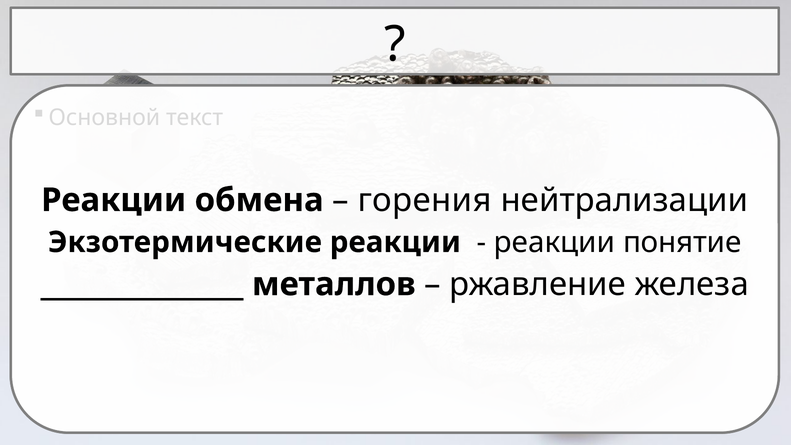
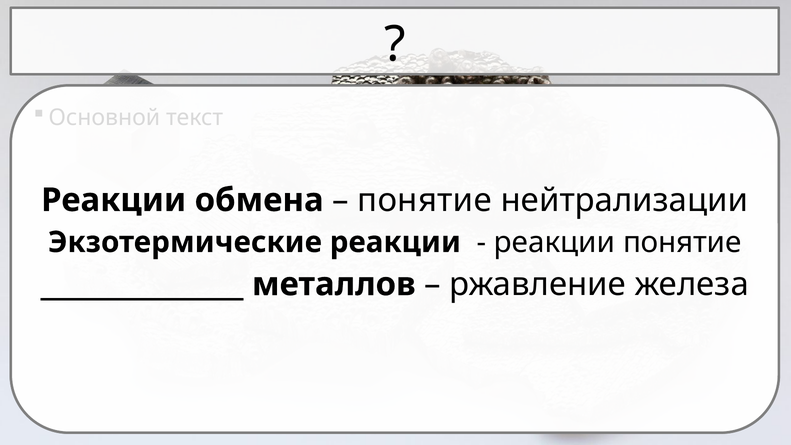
горения: горения -> понятие (425, 200)
